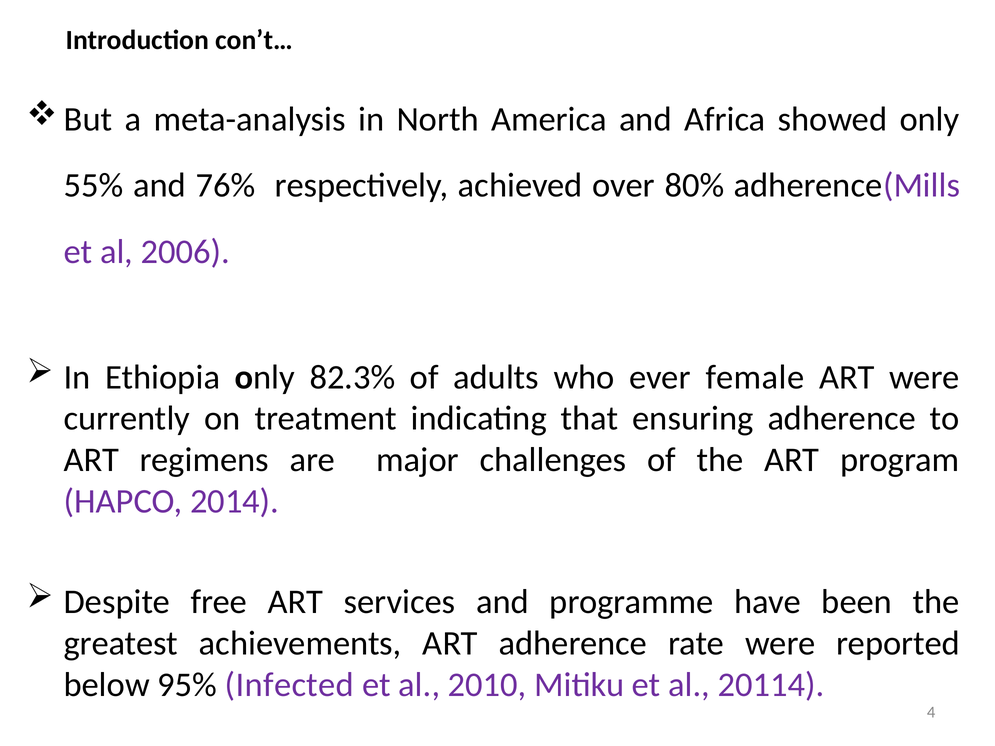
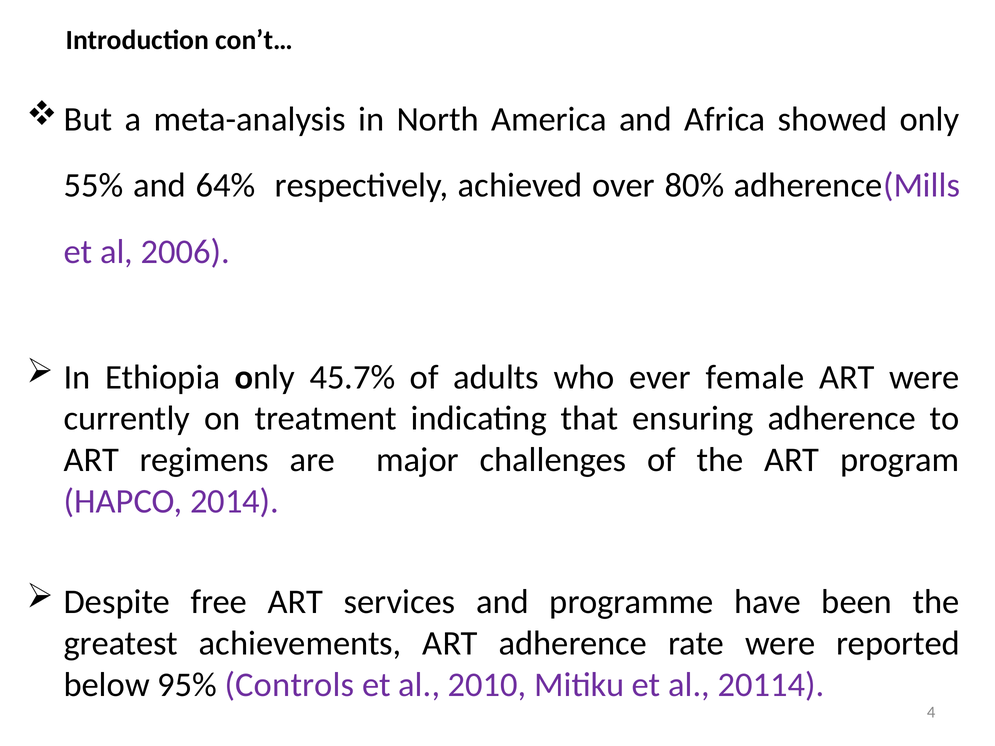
76%: 76% -> 64% (226, 186)
82.3%: 82.3% -> 45.7% (352, 377)
Infected: Infected -> Controls (290, 685)
